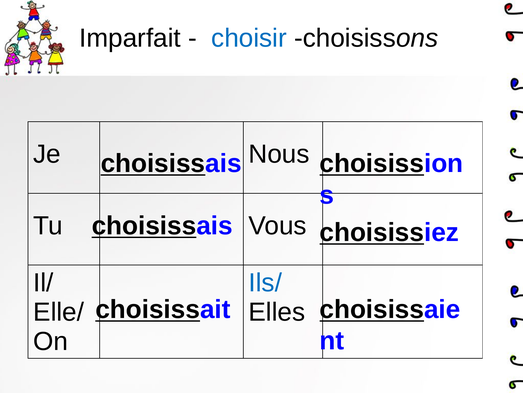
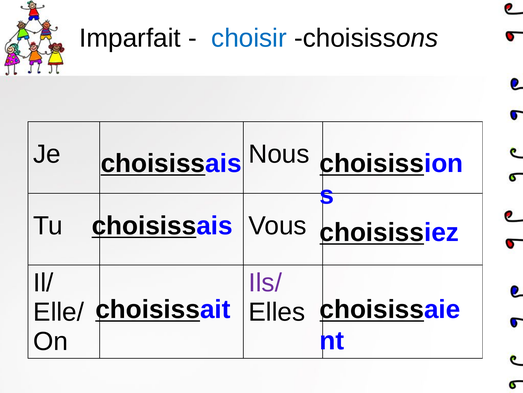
Ils/ colour: blue -> purple (265, 282)
